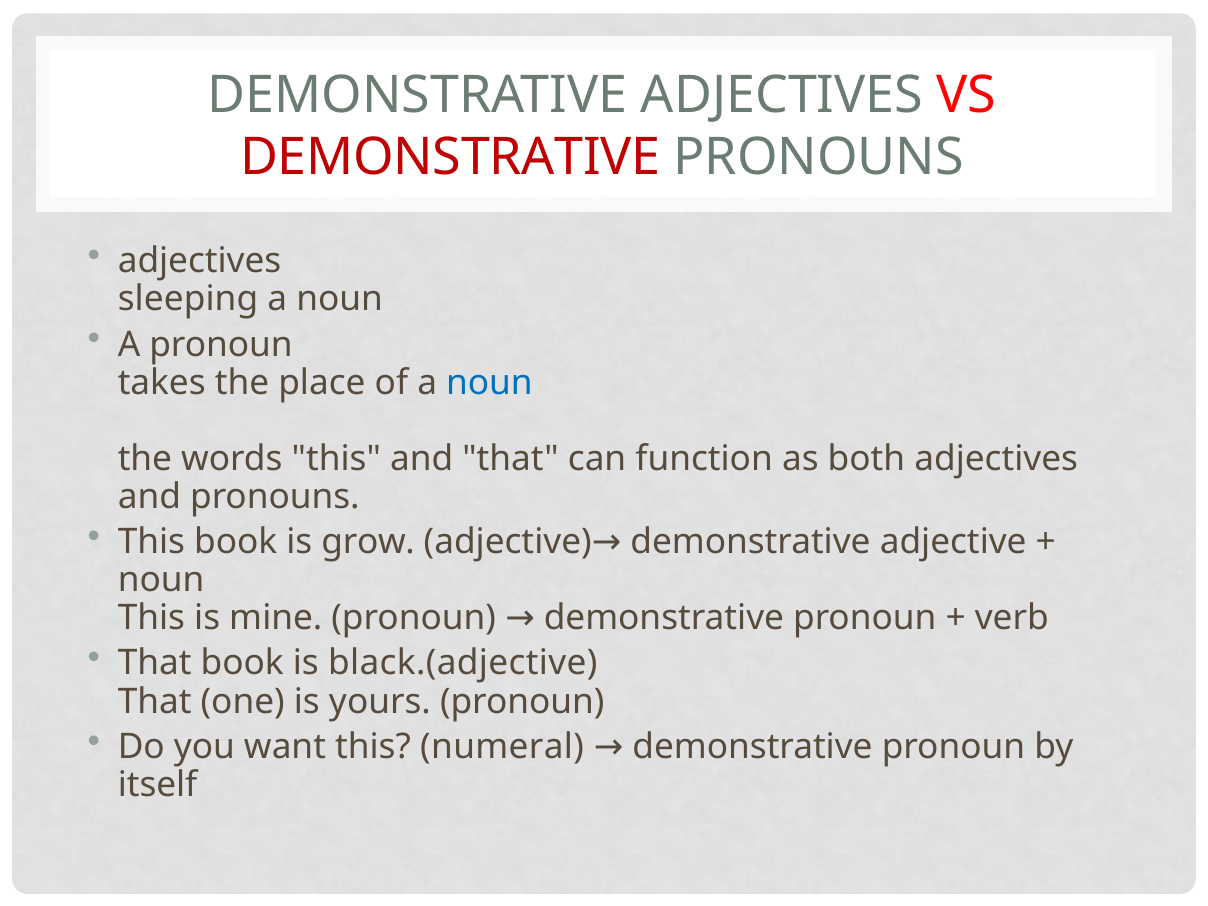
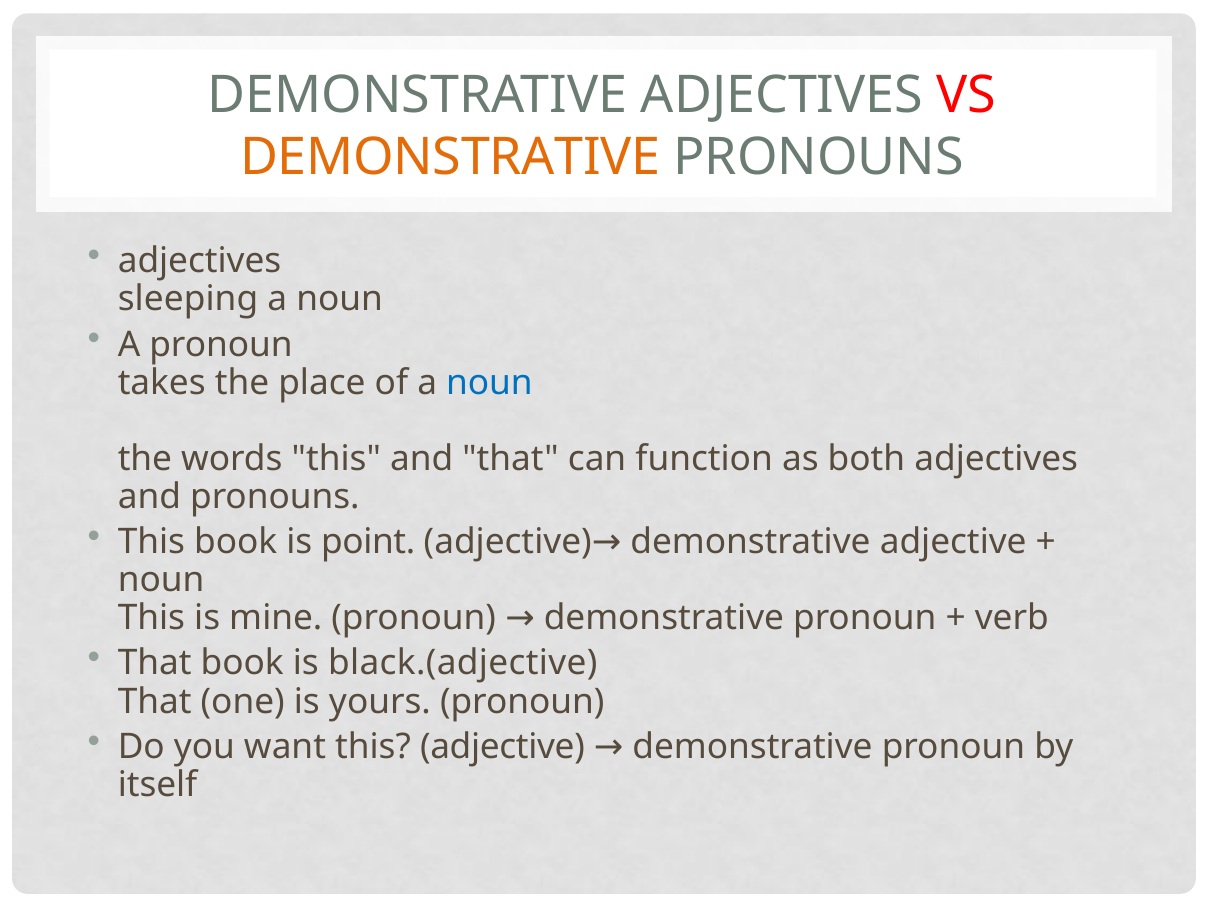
DEMONSTRATIVE colour: red -> orange (450, 157)
grow: grow -> point (368, 542)
this numeral: numeral -> adjective (502, 747)
